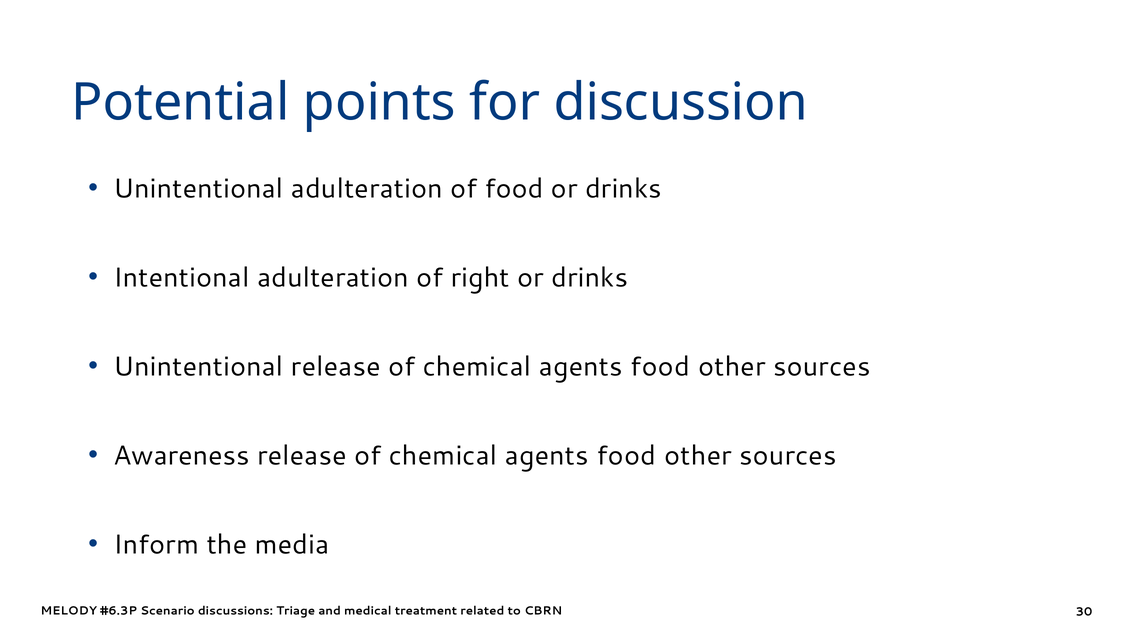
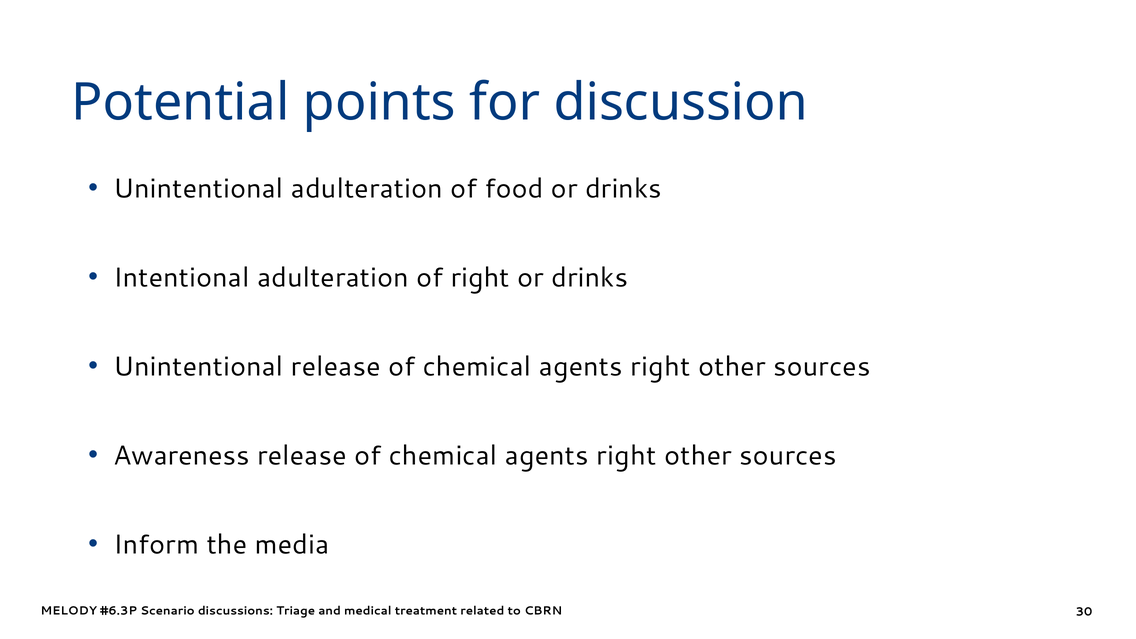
food: food -> right (660, 367)
food: food -> right (626, 456)
